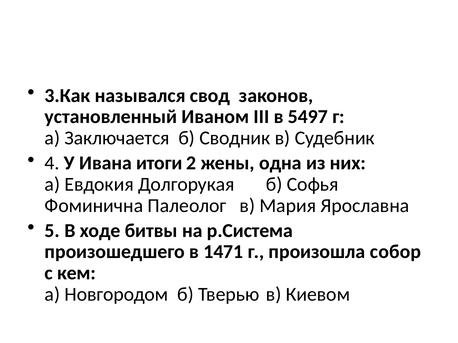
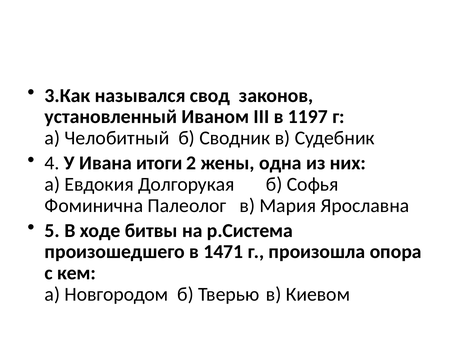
5497: 5497 -> 1197 (308, 117)
Заключается: Заключается -> Челобитный (117, 138)
собор: собор -> опора (396, 252)
